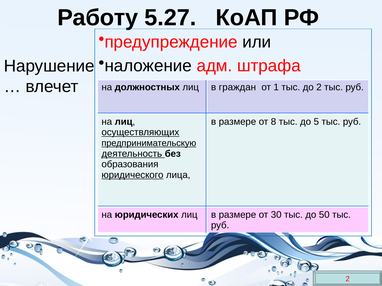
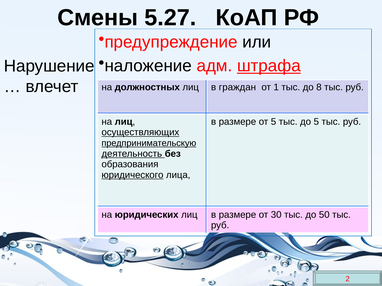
Работу: Работу -> Смены (98, 18)
штрафа underline: none -> present (269, 66)
до 2: 2 -> 8 (319, 88)
от 8: 8 -> 5 (274, 122)
